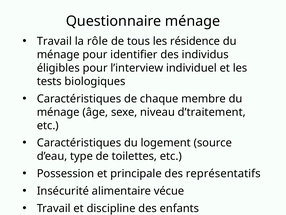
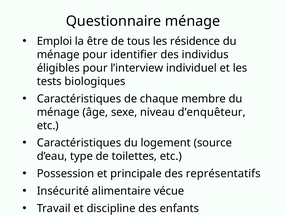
Travail: Travail -> Emploi (54, 41)
rôle: rôle -> être (98, 41)
d’traitement: d’traitement -> d’enquêteur (212, 112)
